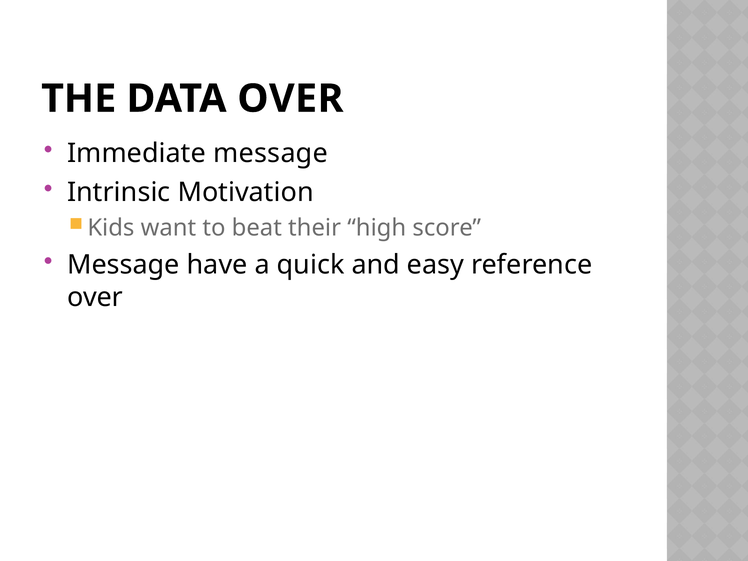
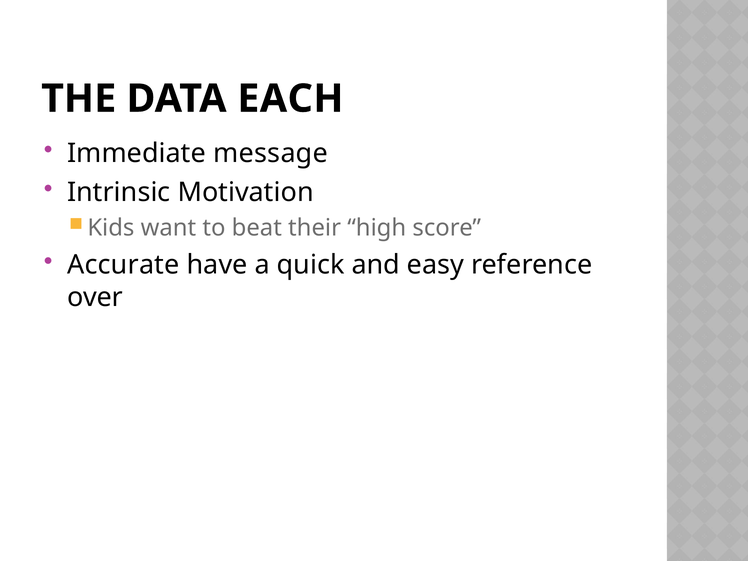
DATA OVER: OVER -> EACH (290, 99)
Message: Message -> Accurate (123, 265)
